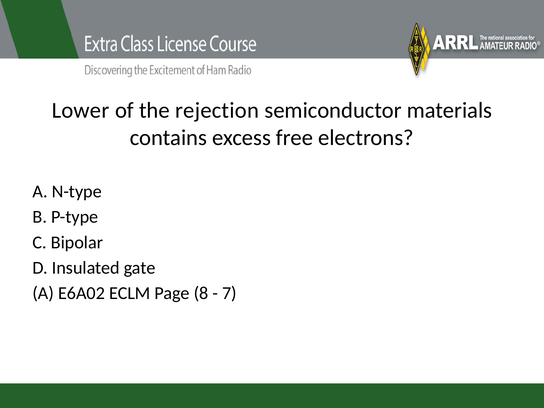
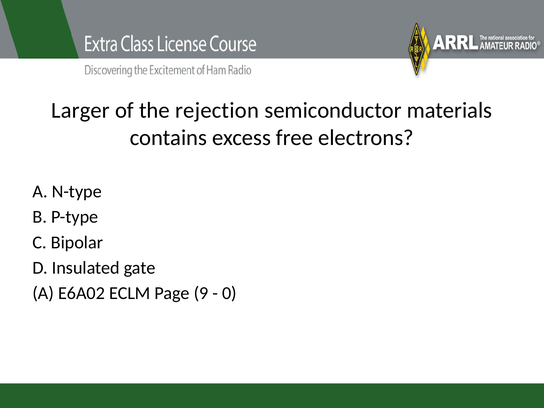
Lower: Lower -> Larger (81, 110)
8: 8 -> 9 (201, 293)
7: 7 -> 0 (229, 293)
